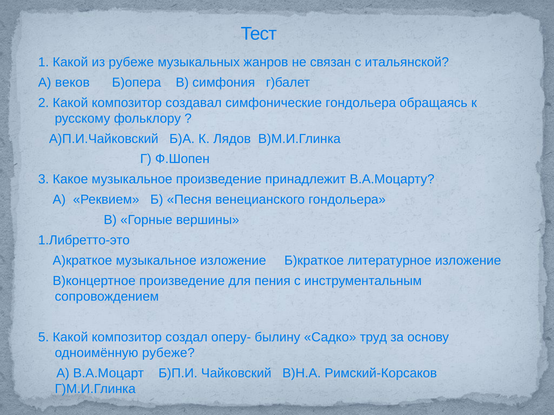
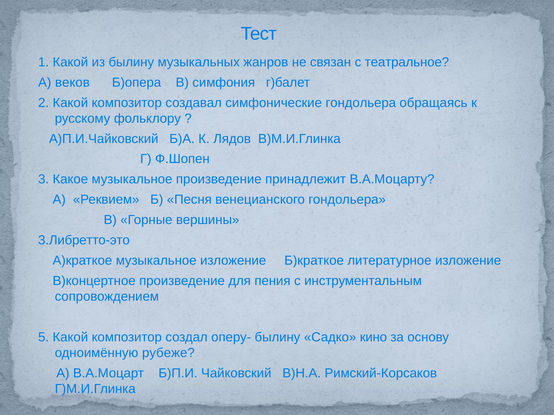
из рубеже: рубеже -> былину (131, 62)
итальянской: итальянской -> театральное (407, 62)
1.Либретто-это: 1.Либретто-это -> 3.Либретто-это (84, 241)
труд: труд -> кино (373, 338)
